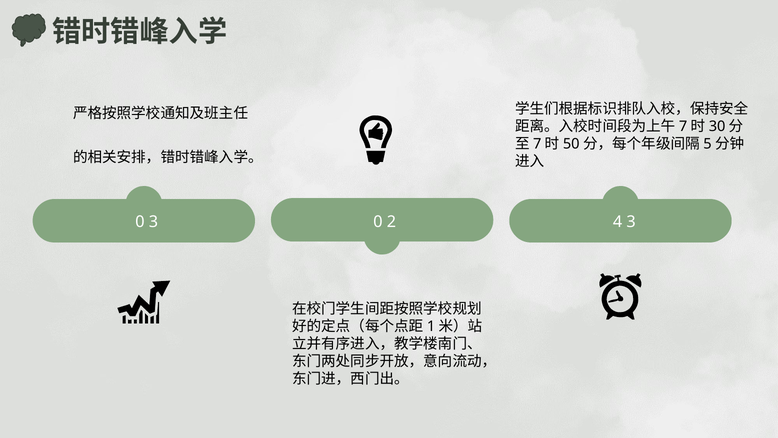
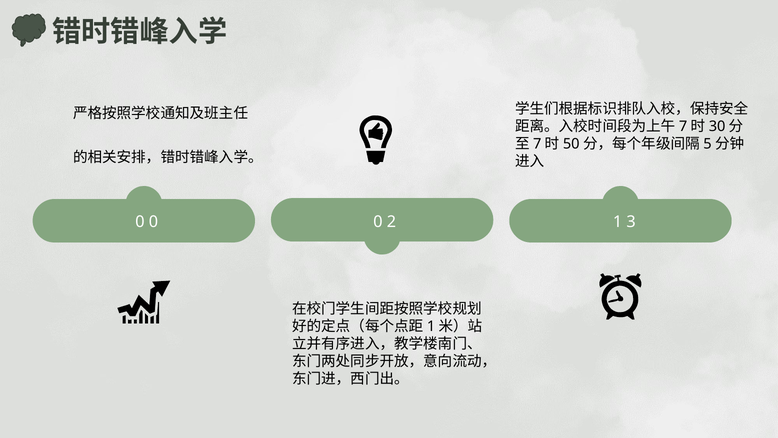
3: 3 -> 0 (153, 222)
4: 4 -> 1 (618, 222)
